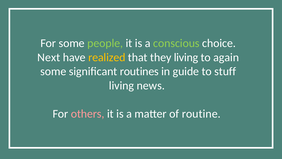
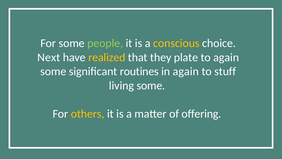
conscious colour: light green -> yellow (176, 43)
they living: living -> plate (186, 57)
in guide: guide -> again (186, 71)
living news: news -> some (151, 85)
others colour: pink -> yellow (88, 114)
routine: routine -> offering (201, 114)
